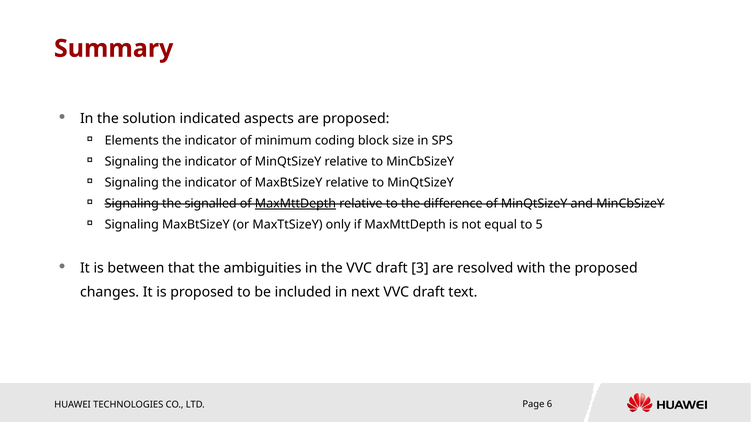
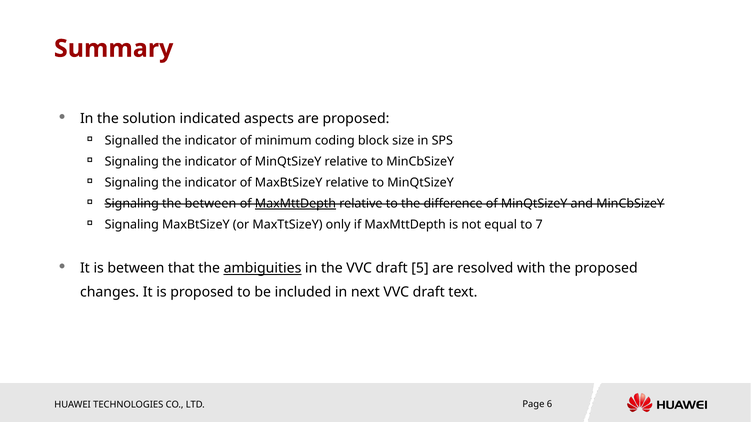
Elements: Elements -> Signalled (132, 141)
the signalled: signalled -> between (210, 204)
5: 5 -> 7 (539, 225)
ambiguities underline: none -> present (263, 269)
3: 3 -> 5 (420, 269)
